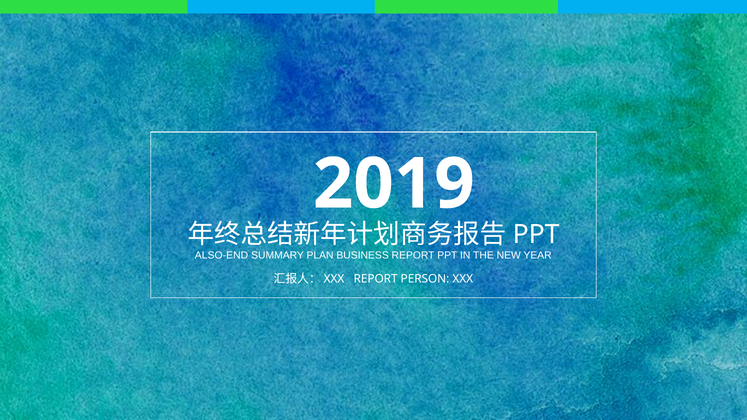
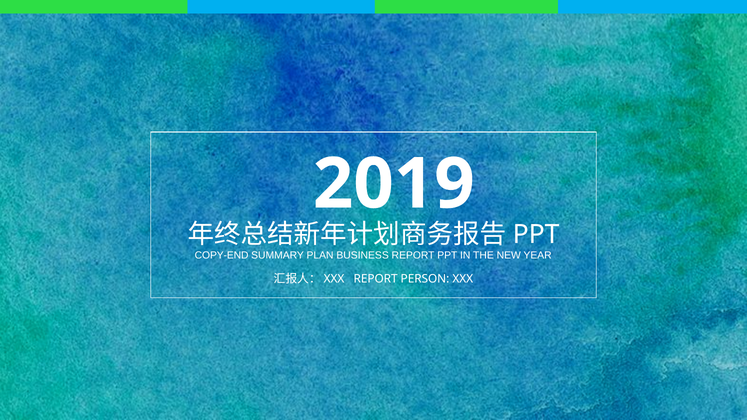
ALSO-END: ALSO-END -> COPY-END (222, 255)
